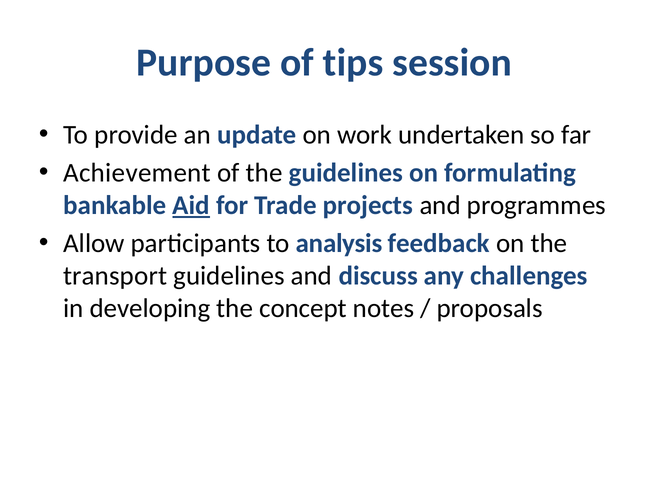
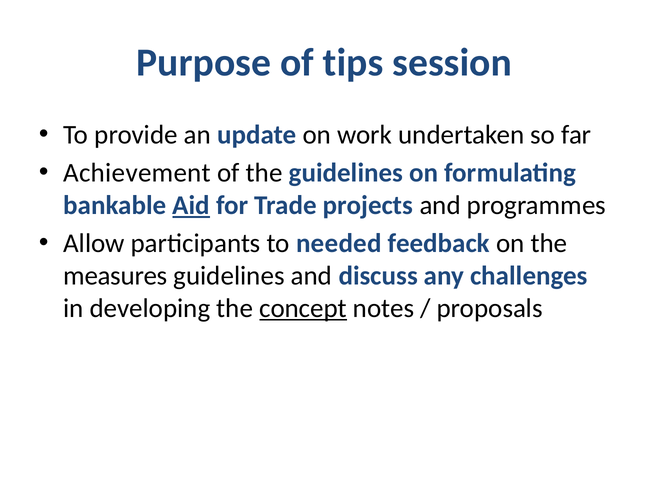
analysis: analysis -> needed (339, 243)
transport: transport -> measures (115, 276)
concept underline: none -> present (303, 308)
